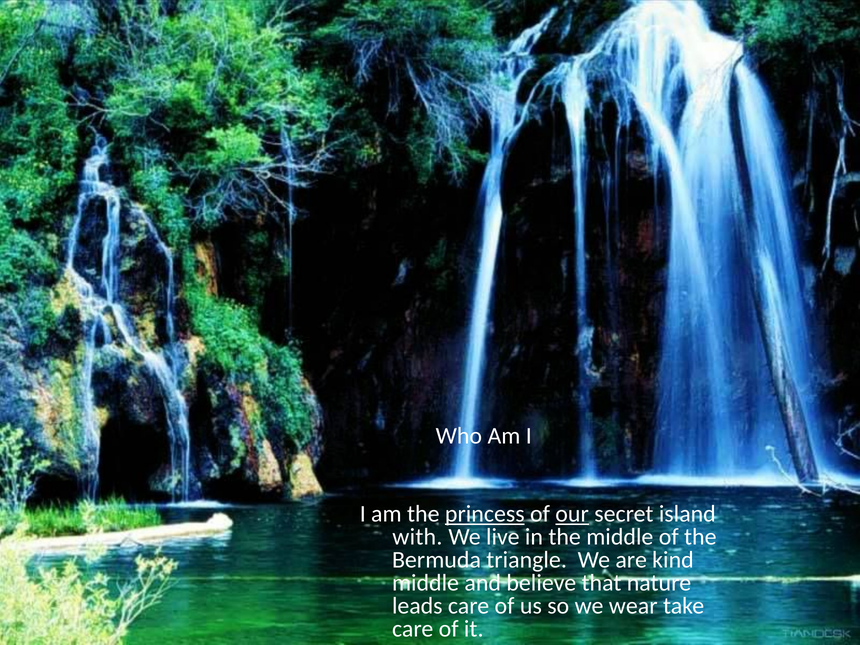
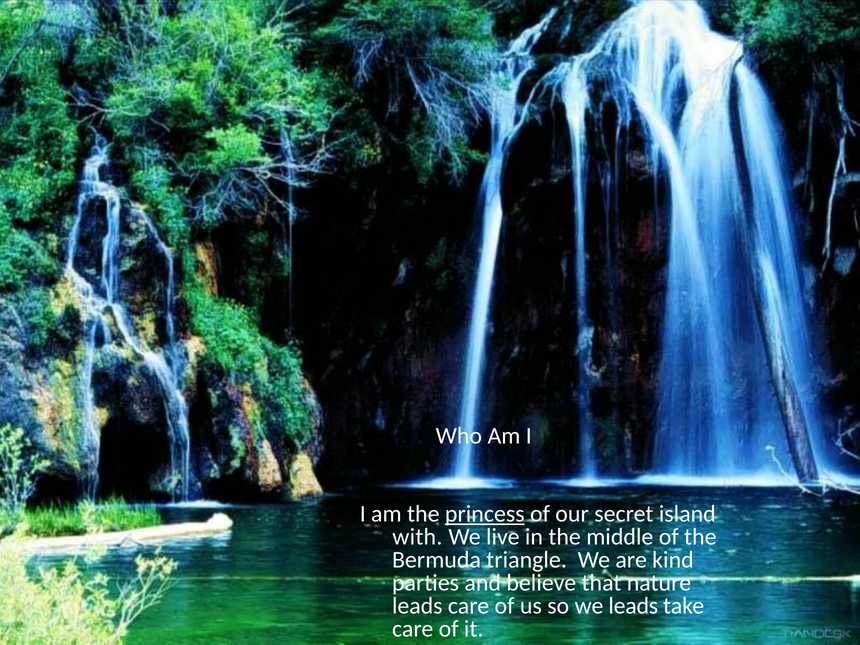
our underline: present -> none (572, 514)
middle: middle -> parties (426, 583)
we wear: wear -> leads (633, 606)
